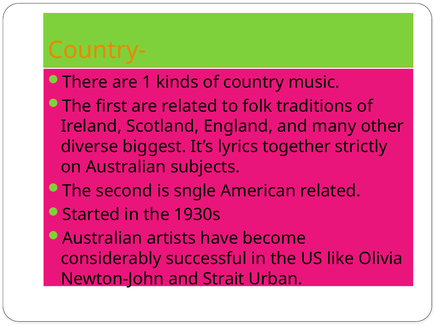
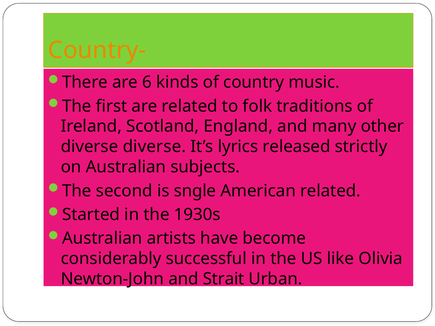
1: 1 -> 6 (147, 82)
diverse biggest: biggest -> diverse (154, 147)
together: together -> released (297, 147)
